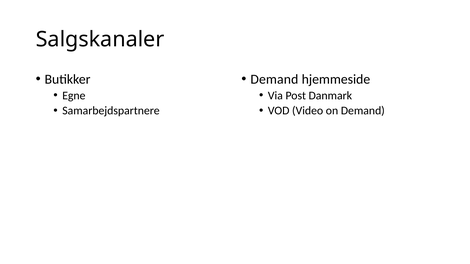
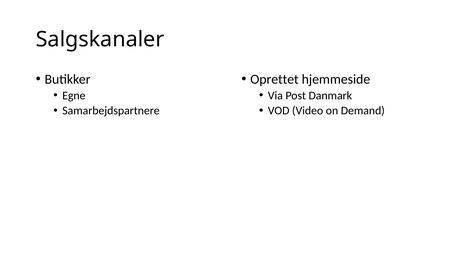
Demand: Demand -> Oprettet (274, 79)
